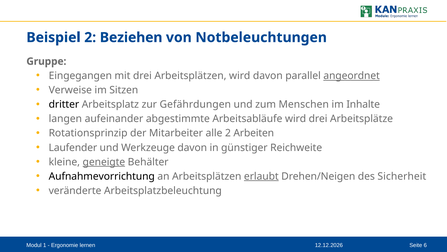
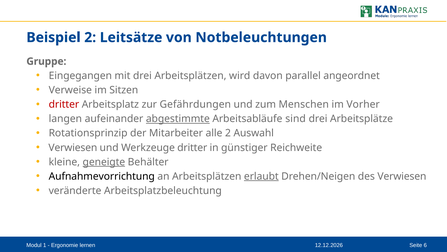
Beziehen: Beziehen -> Leitsätze (131, 37)
angeordnet underline: present -> none (352, 76)
dritter colour: black -> red (64, 104)
Inhalte: Inhalte -> Vorher (363, 104)
abgestimmte underline: none -> present (178, 119)
Arbeitsabläufe wird: wird -> sind (296, 119)
Arbeiten: Arbeiten -> Auswahl (254, 133)
Laufender: Laufender -> Verwiesen (73, 147)
Werkzeuge davon: davon -> dritter (192, 147)
des Sicherheit: Sicherheit -> Verwiesen (402, 176)
